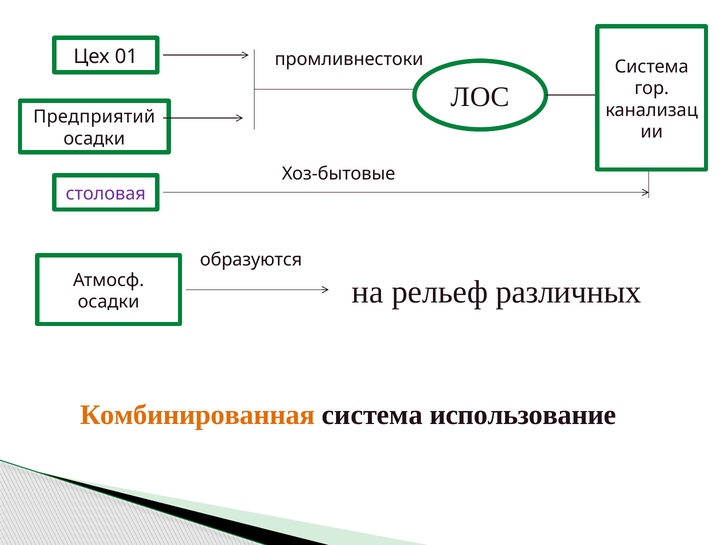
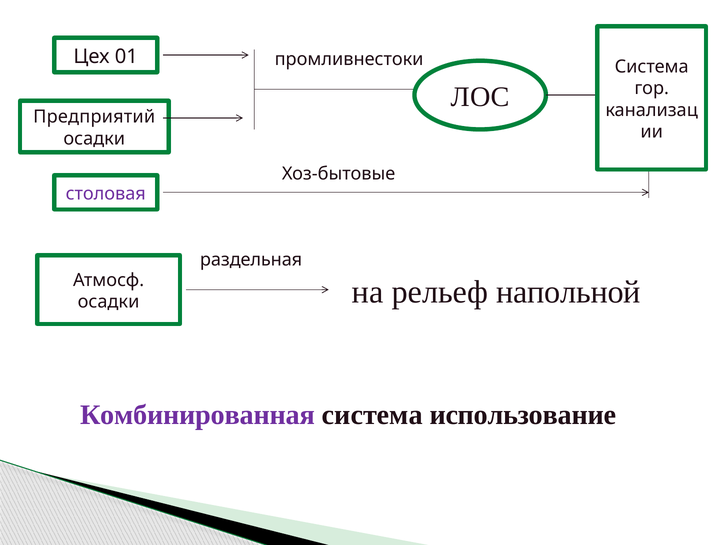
образуются: образуются -> раздельная (251, 259)
различных: различных -> напольной (569, 292)
Комбинированная colour: orange -> purple (198, 415)
